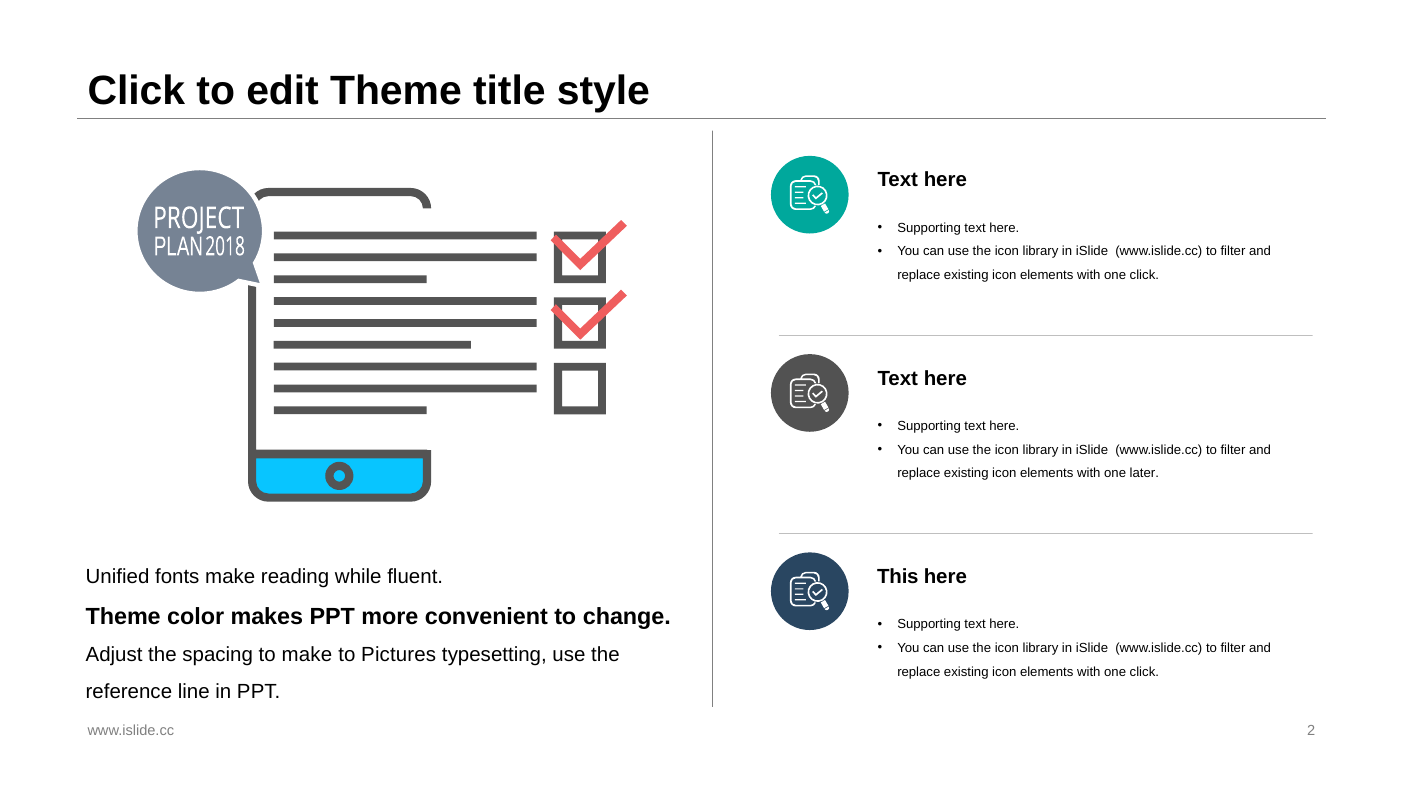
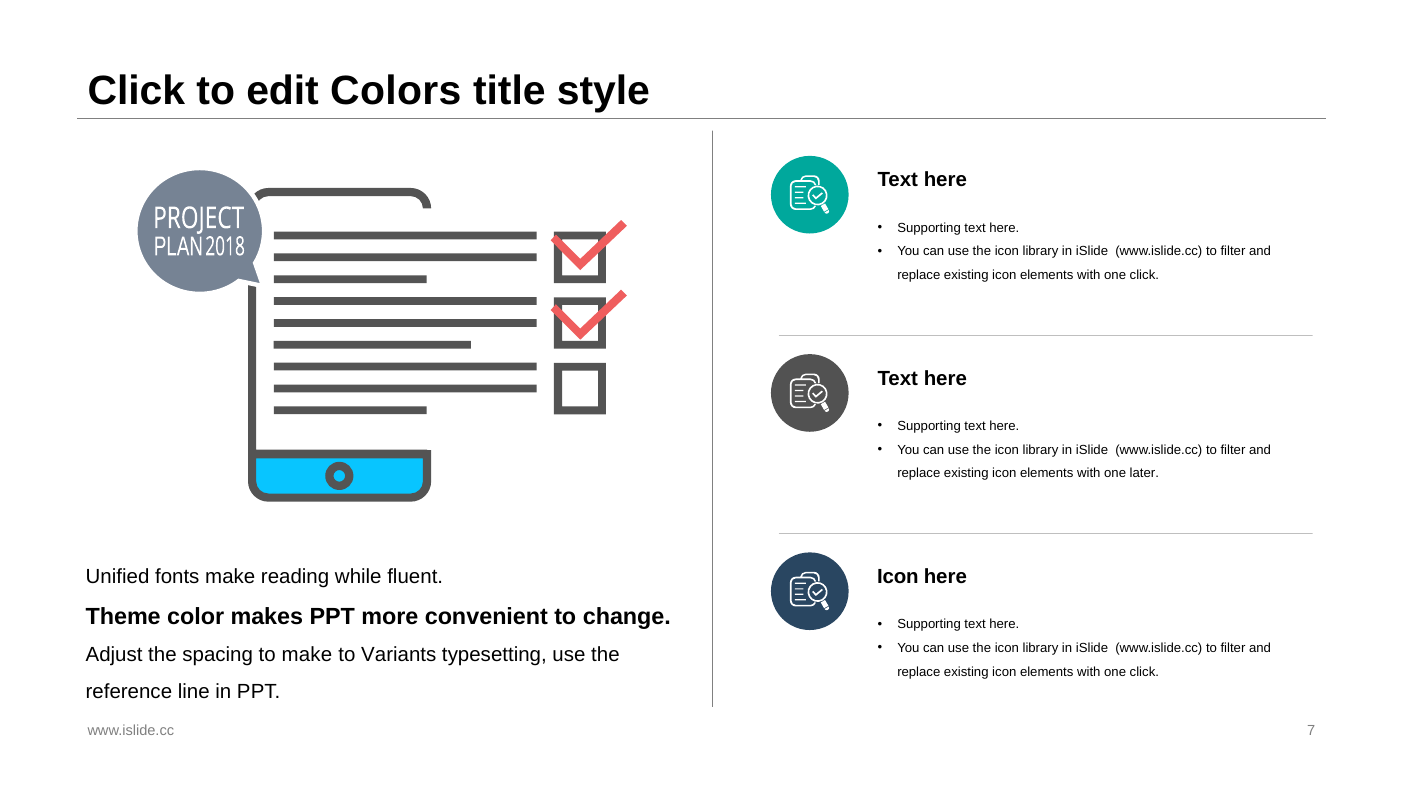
edit Theme: Theme -> Colors (396, 91)
This: This -> Icon (898, 577)
Pictures: Pictures -> Variants (399, 655)
2: 2 -> 7 (1311, 731)
